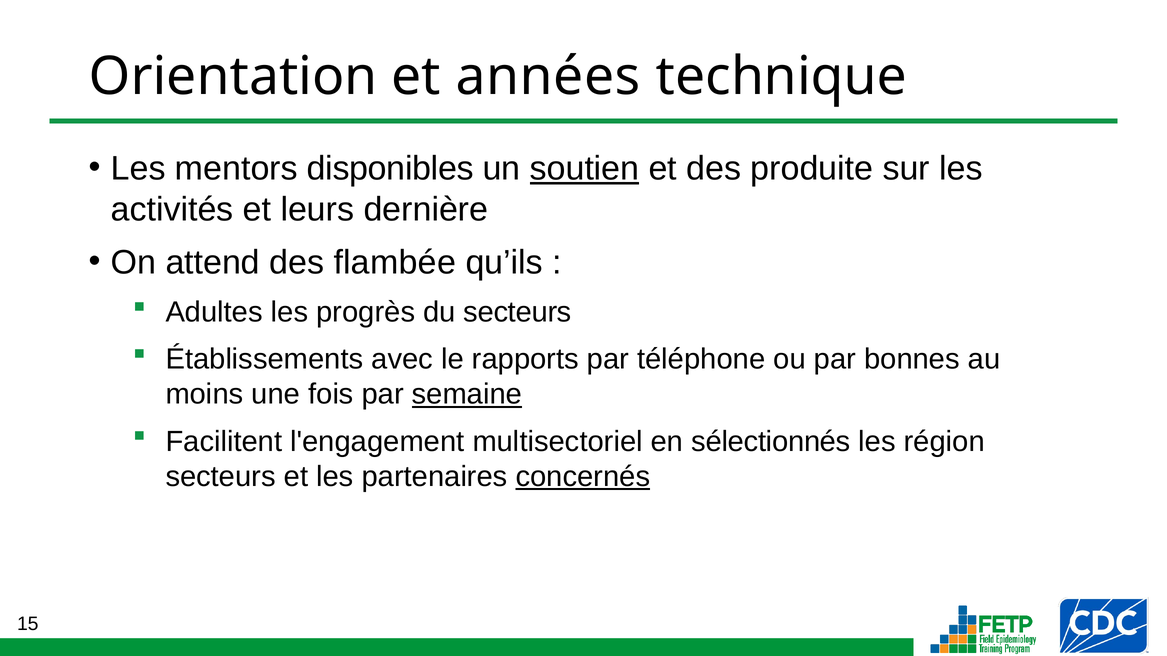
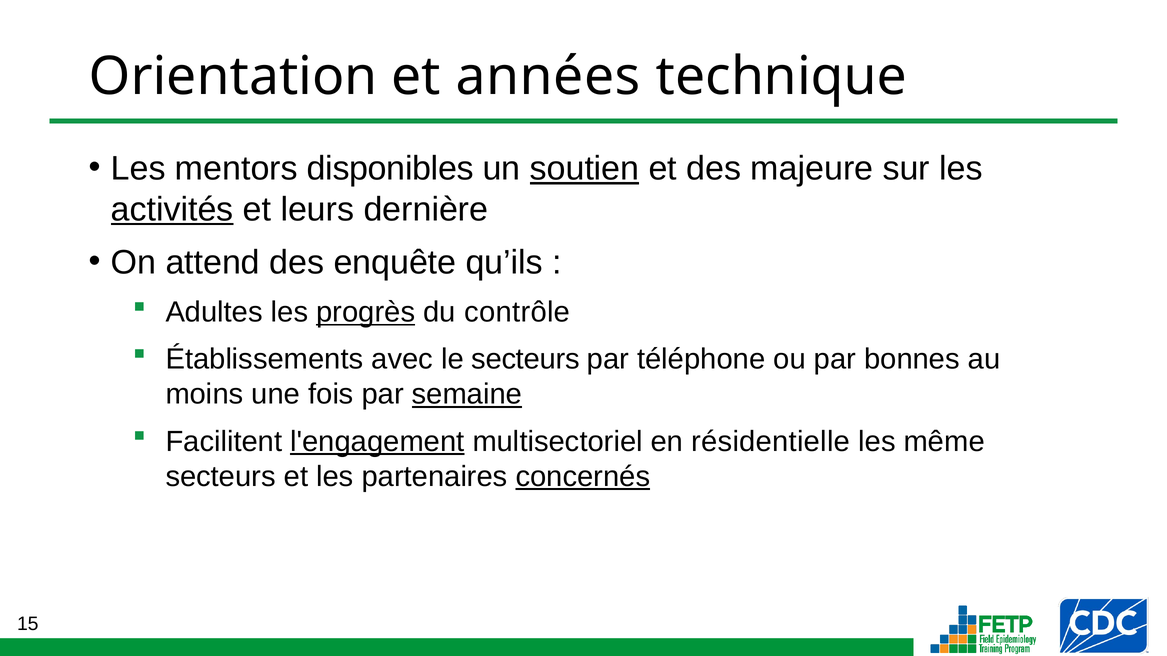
produite: produite -> majeure (812, 169)
activités underline: none -> present (172, 210)
flambée: flambée -> enquête (395, 263)
progrès underline: none -> present (366, 312)
du secteurs: secteurs -> contrôle (517, 312)
le rapports: rapports -> secteurs (526, 360)
l'engagement underline: none -> present (377, 442)
sélectionnés: sélectionnés -> résidentielle (771, 442)
région: région -> même (944, 442)
